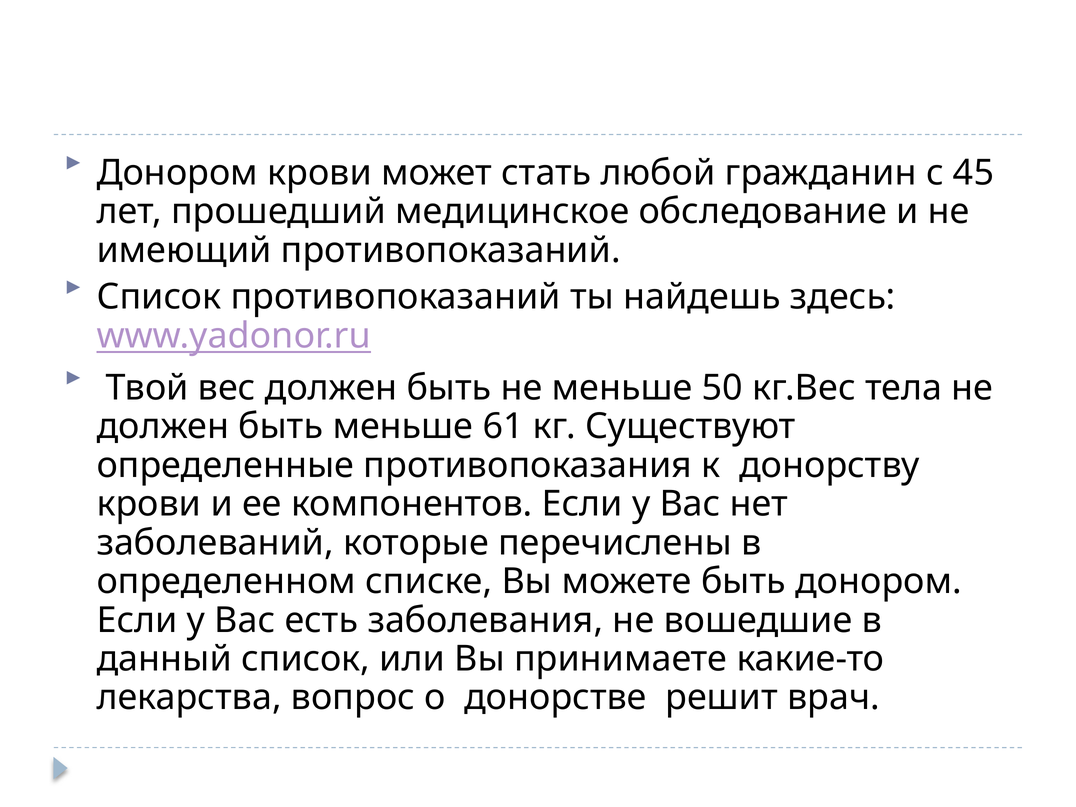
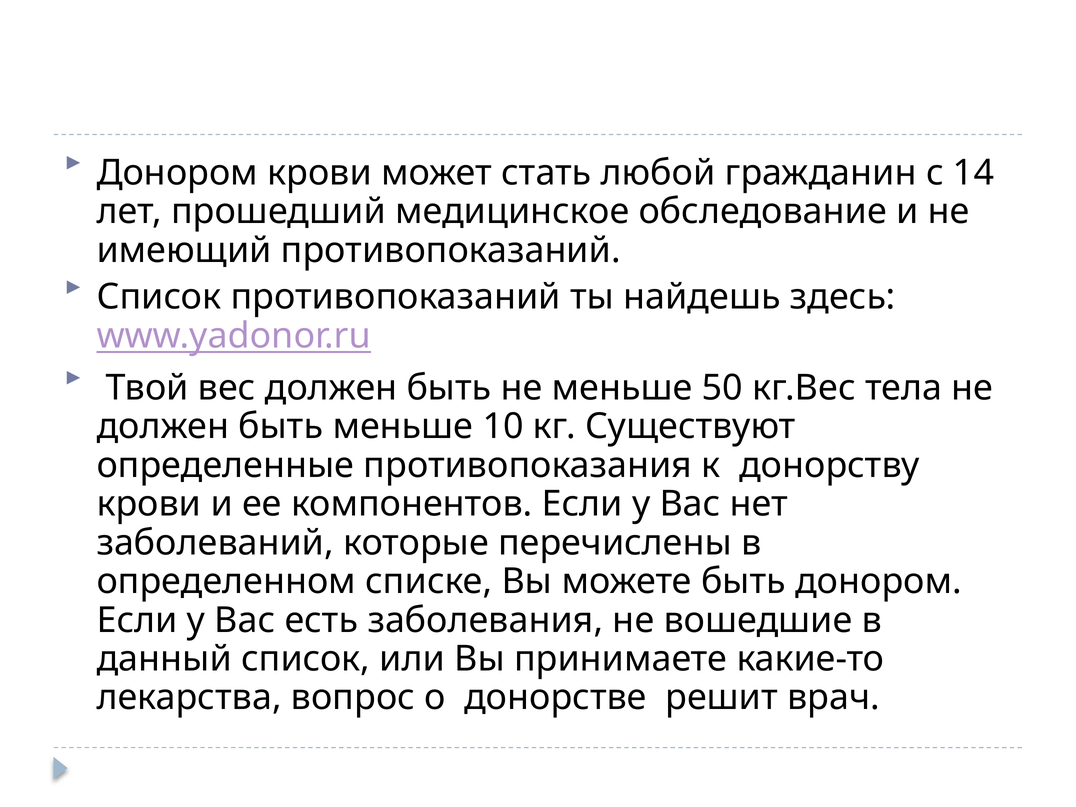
45: 45 -> 14 (973, 173)
61: 61 -> 10 (503, 427)
